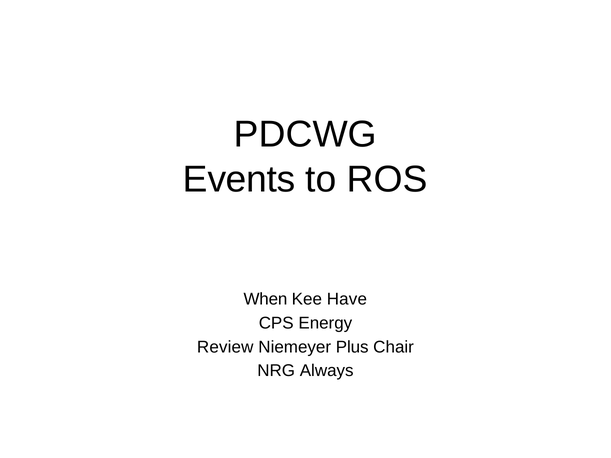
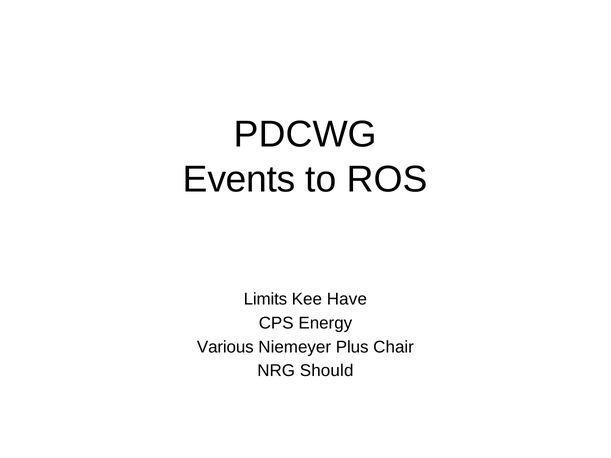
When: When -> Limits (265, 300)
Review: Review -> Various (225, 347)
Always: Always -> Should (327, 371)
